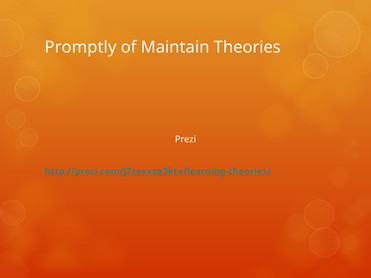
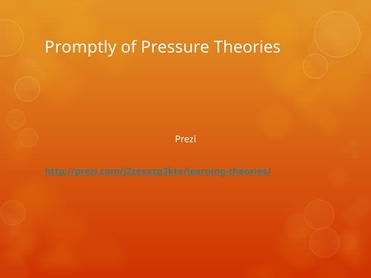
Maintain: Maintain -> Pressure (175, 47)
